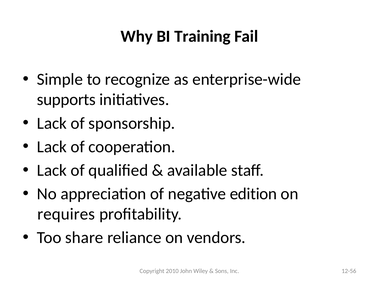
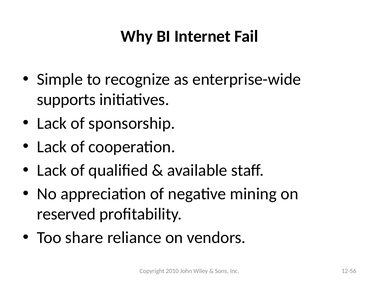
Training: Training -> Internet (202, 36)
edition: edition -> mining (253, 194)
requires: requires -> reserved (66, 214)
